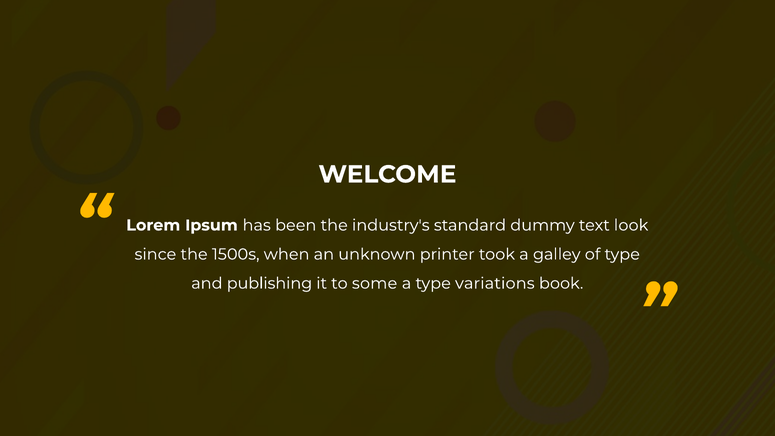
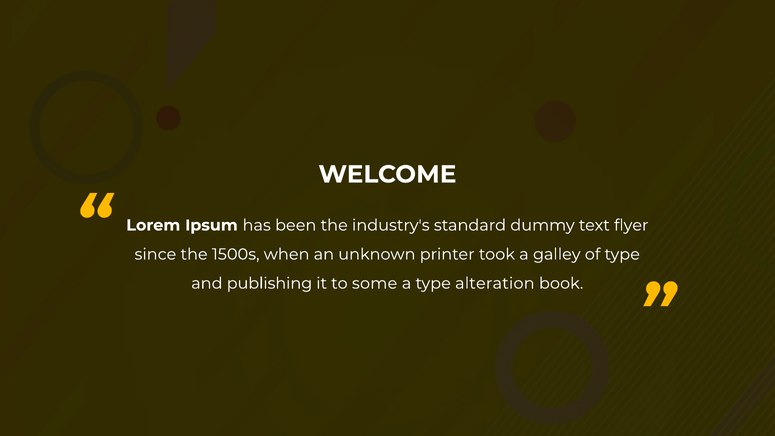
look: look -> flyer (631, 225)
variations: variations -> alteration (495, 283)
